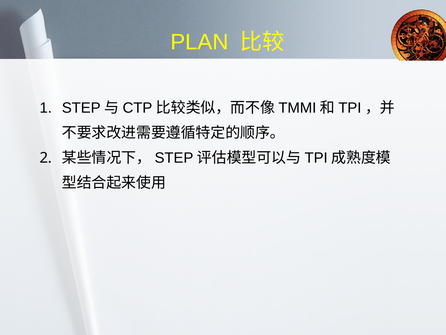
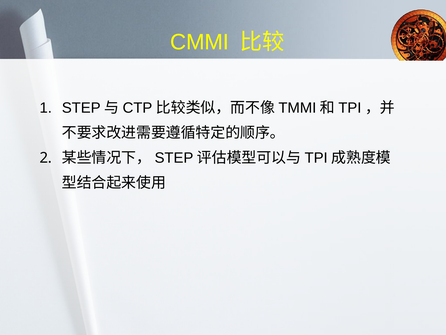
PLAN: PLAN -> CMMI (200, 42)
